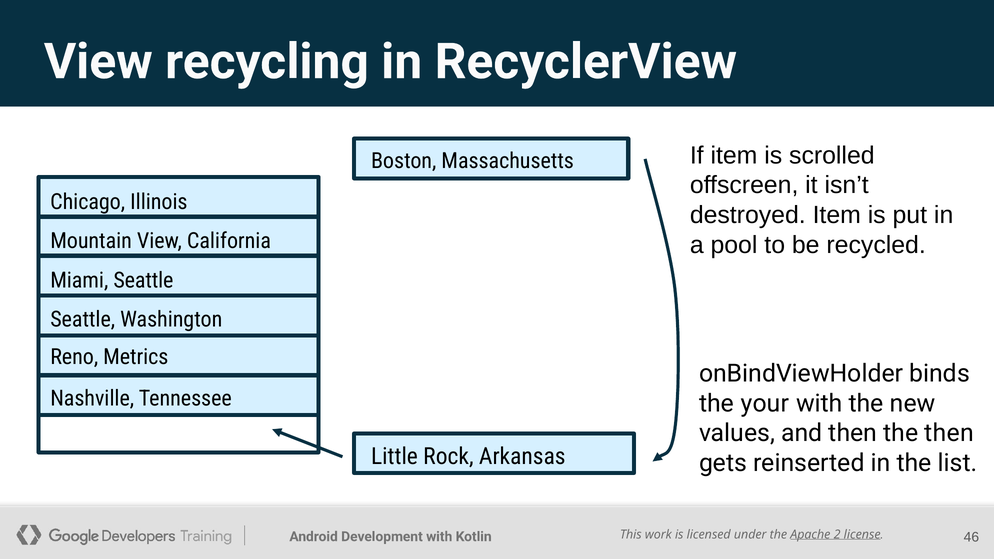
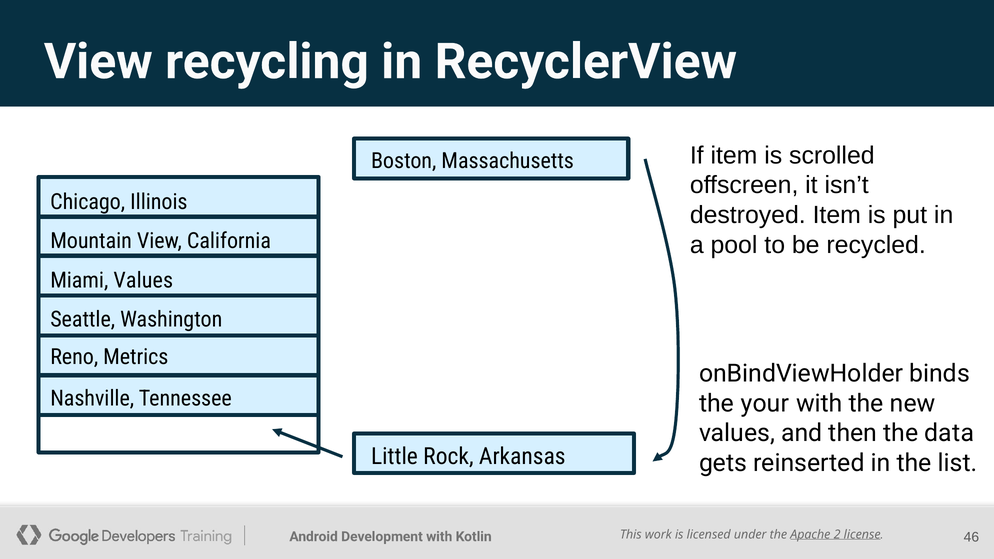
Miami Seattle: Seattle -> Values (143, 280)
the then: then -> data (949, 433)
